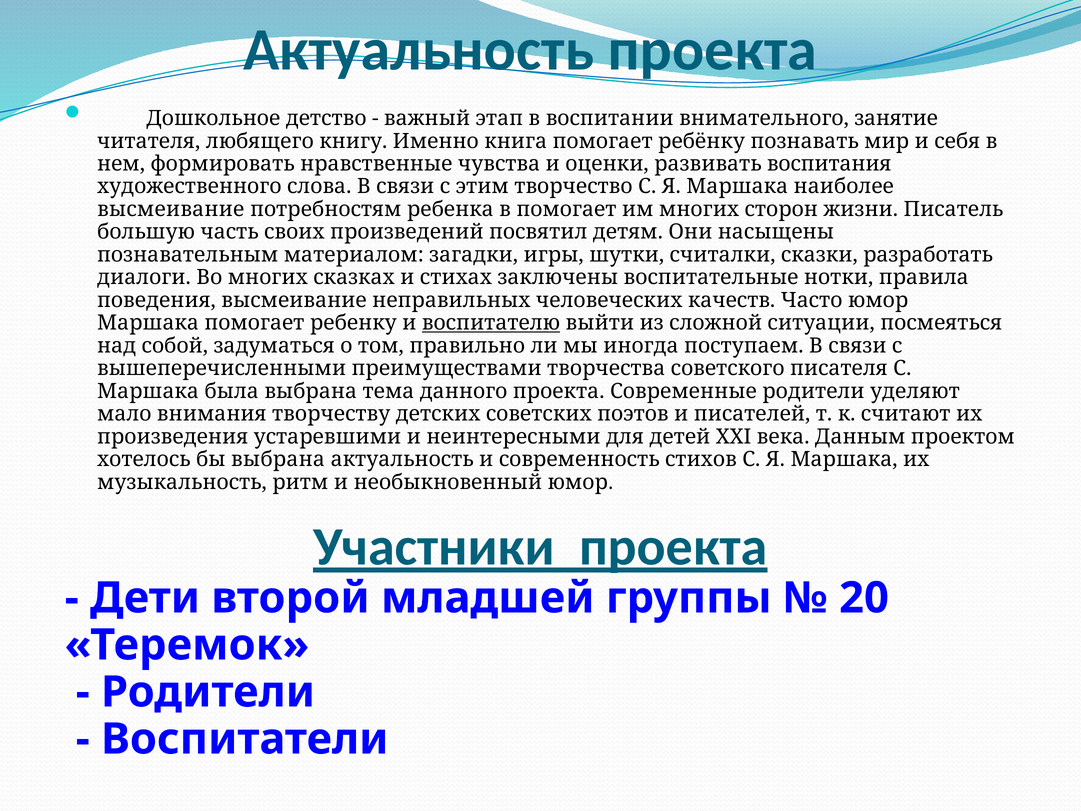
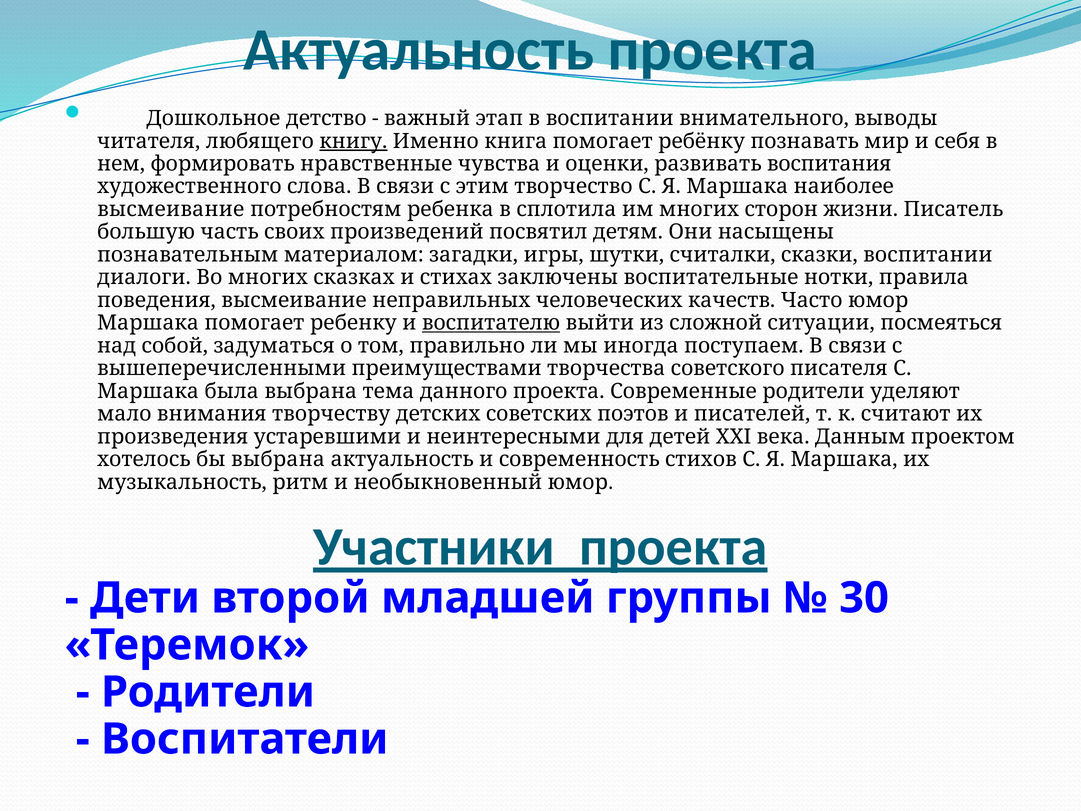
занятие: занятие -> выводы (896, 118)
книгу underline: none -> present (353, 141)
в помогает: помогает -> сплотила (566, 209)
сказки разработать: разработать -> воспитании (928, 255)
20: 20 -> 30 (864, 598)
